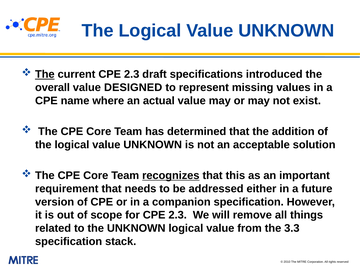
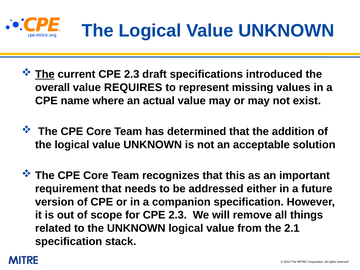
DESIGNED: DESIGNED -> REQUIRES (133, 88)
recognizes underline: present -> none (171, 176)
3.3: 3.3 -> 2.1 (292, 228)
